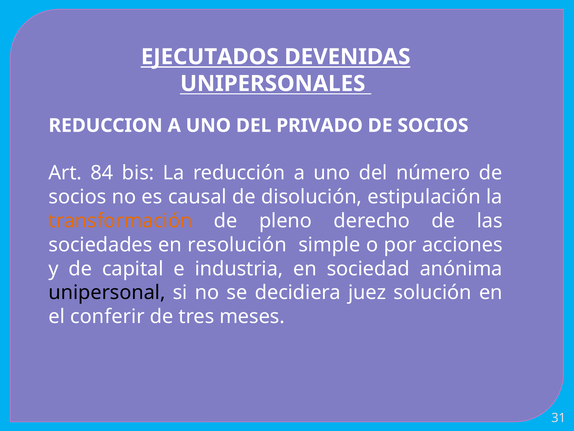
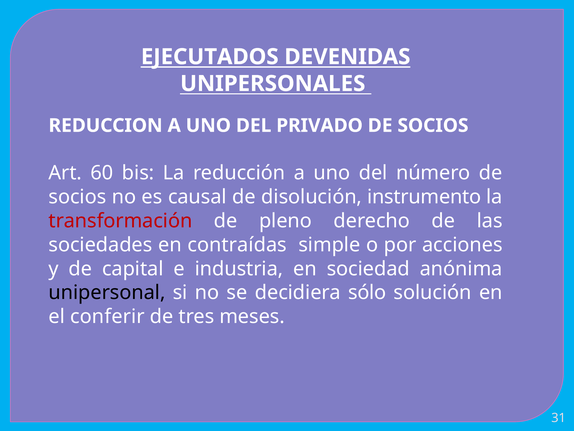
84: 84 -> 60 (102, 173)
estipulación: estipulación -> instrumento (424, 197)
transformación colour: orange -> red (120, 221)
resolución: resolución -> contraídas (237, 245)
juez: juez -> sólo (367, 292)
